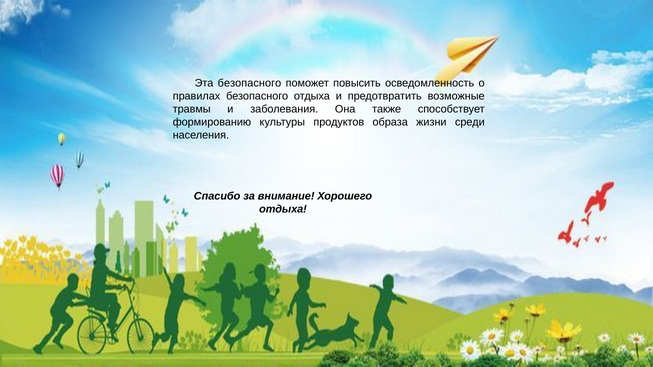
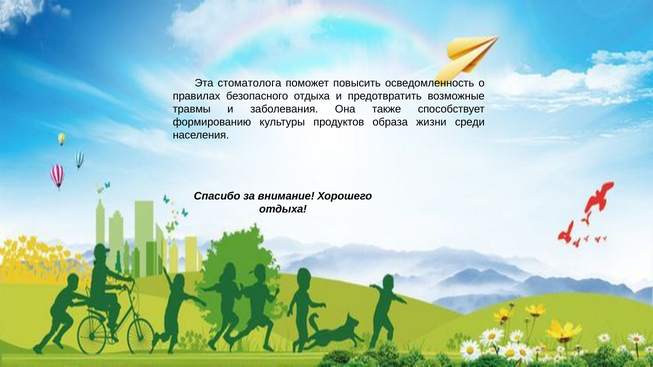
Эта безопасного: безопасного -> стоматолога (250, 83)
